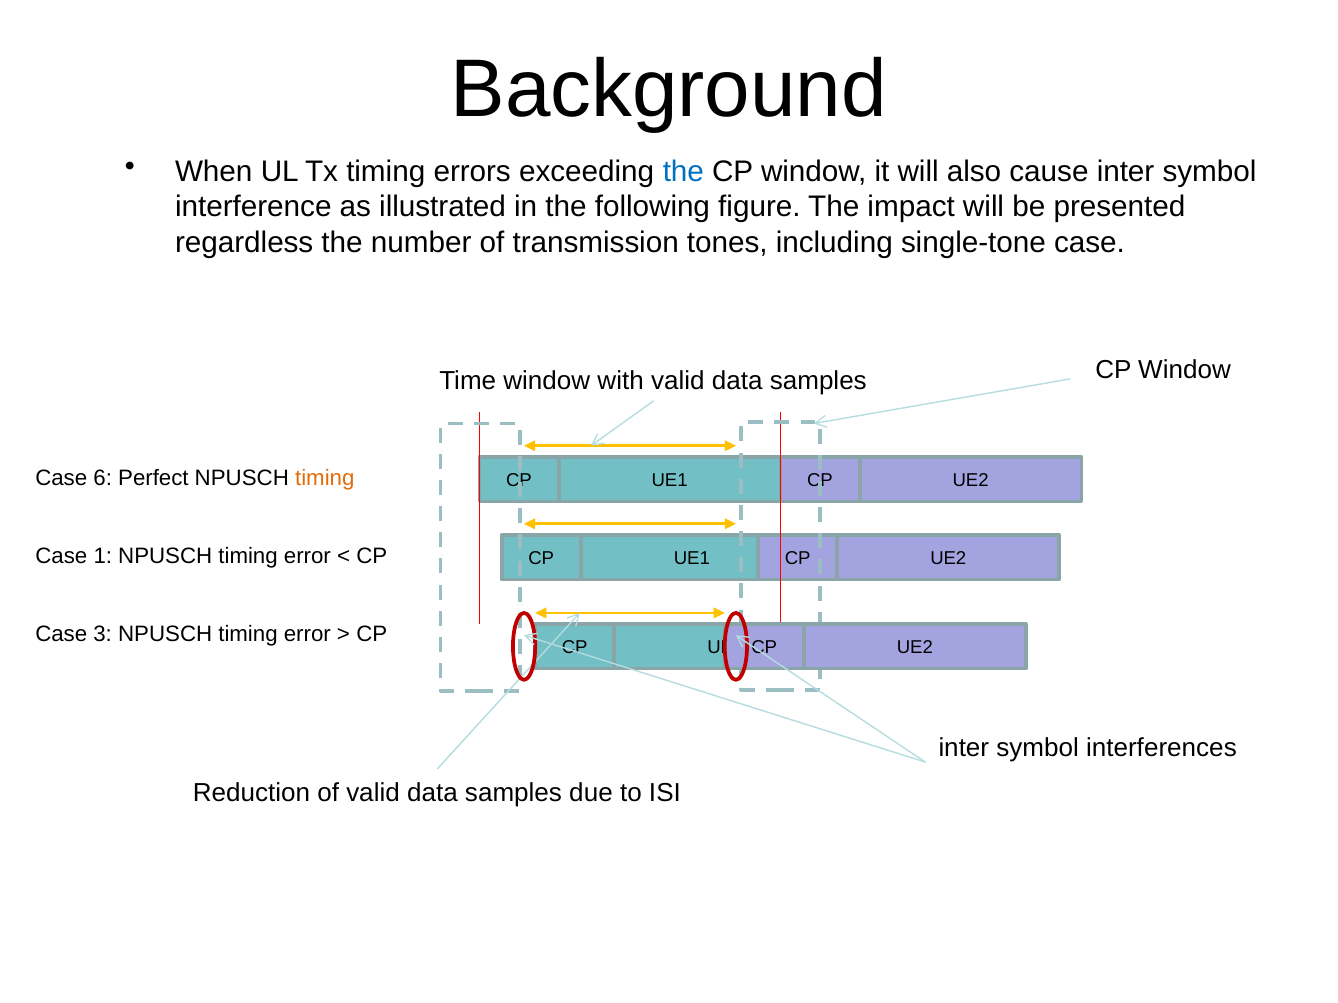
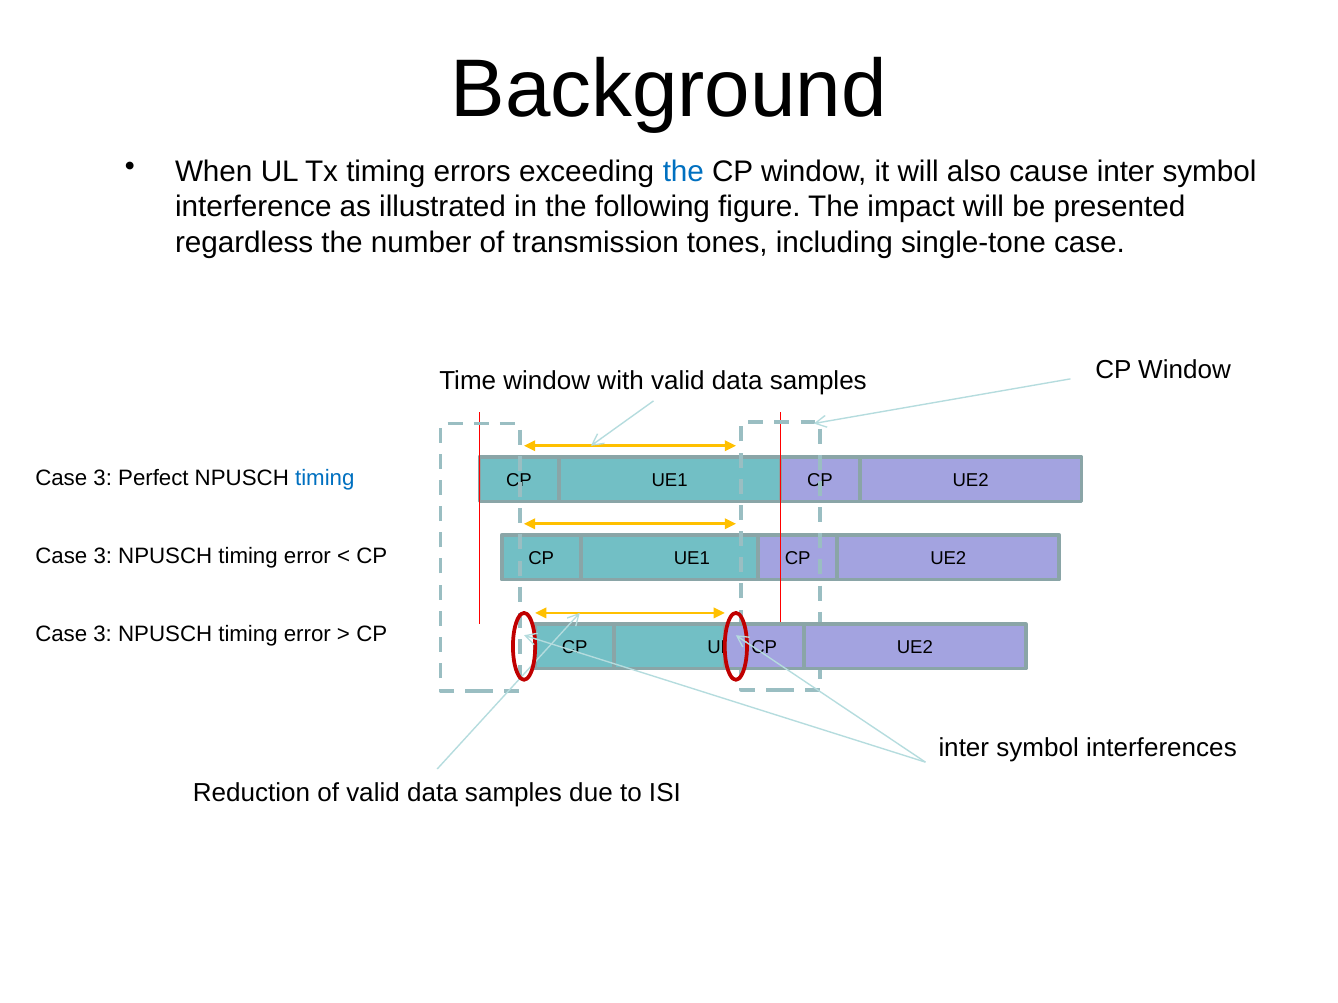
6: 6 -> 3 (103, 479)
timing colour: orange -> blue (325, 479)
1: 1 -> 3 (103, 557)
